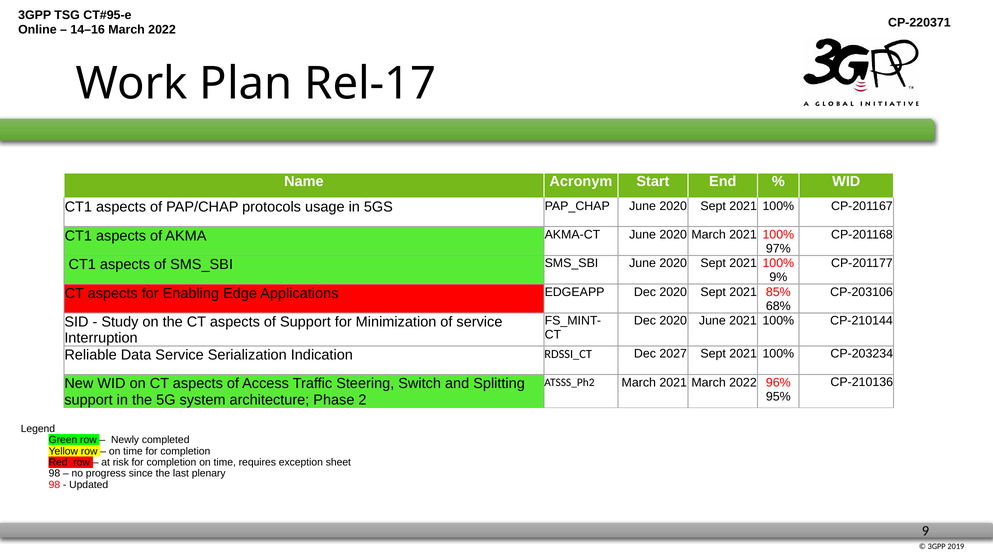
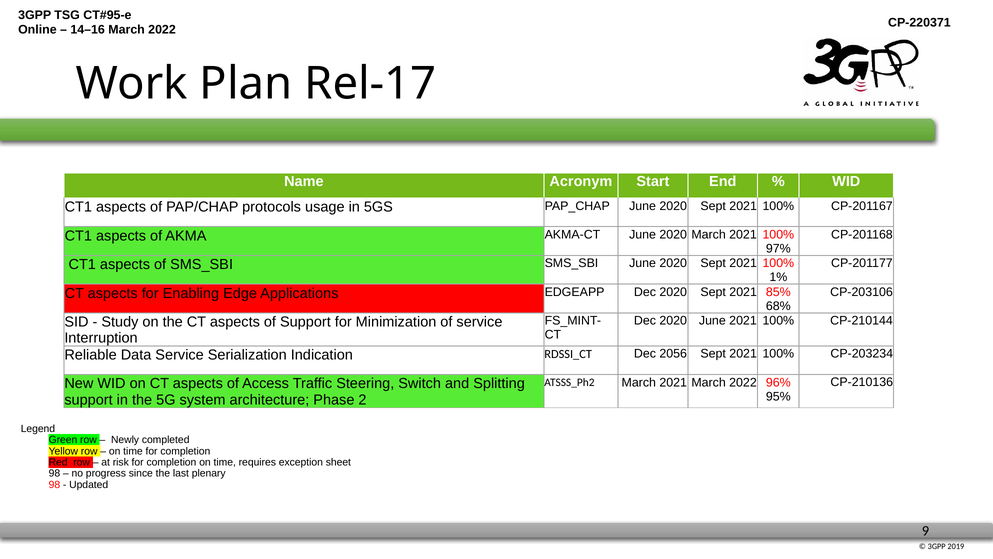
9%: 9% -> 1% (778, 277)
2027: 2027 -> 2056 (673, 354)
